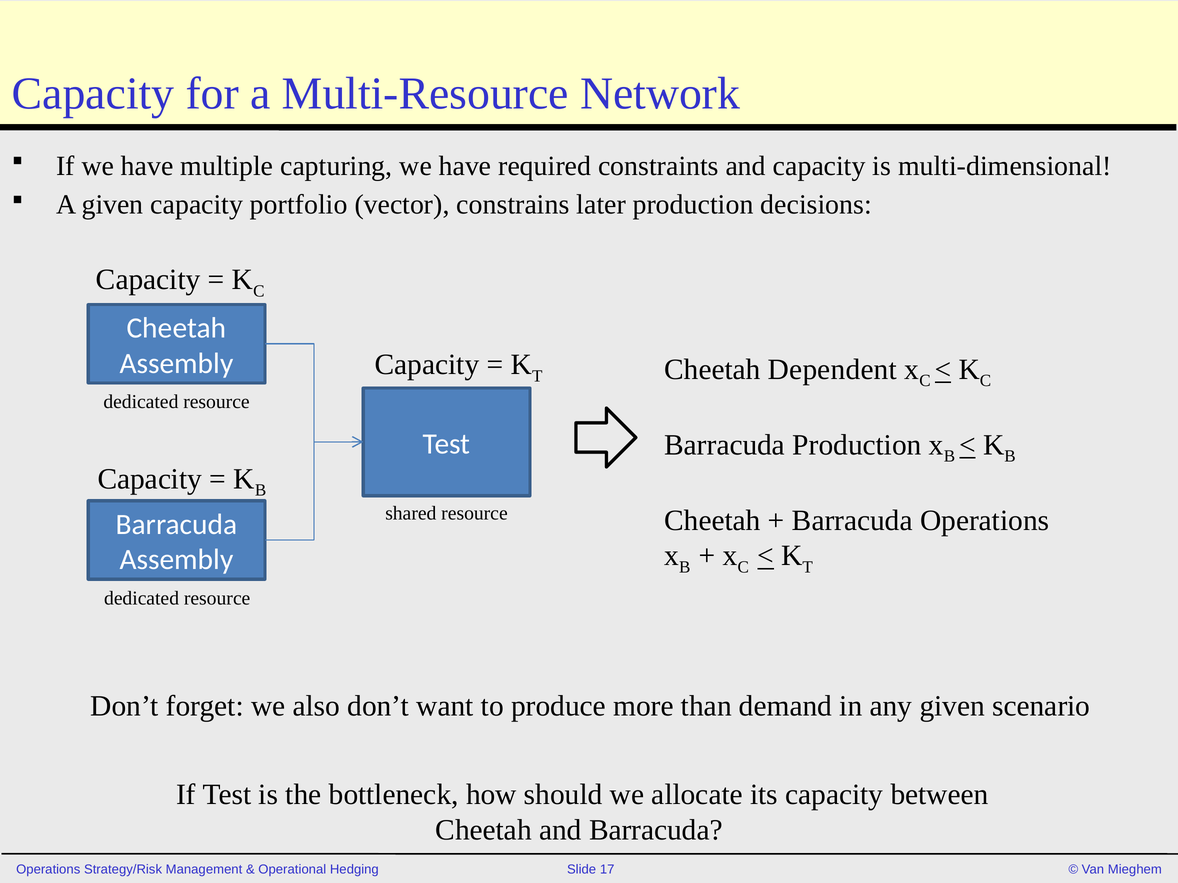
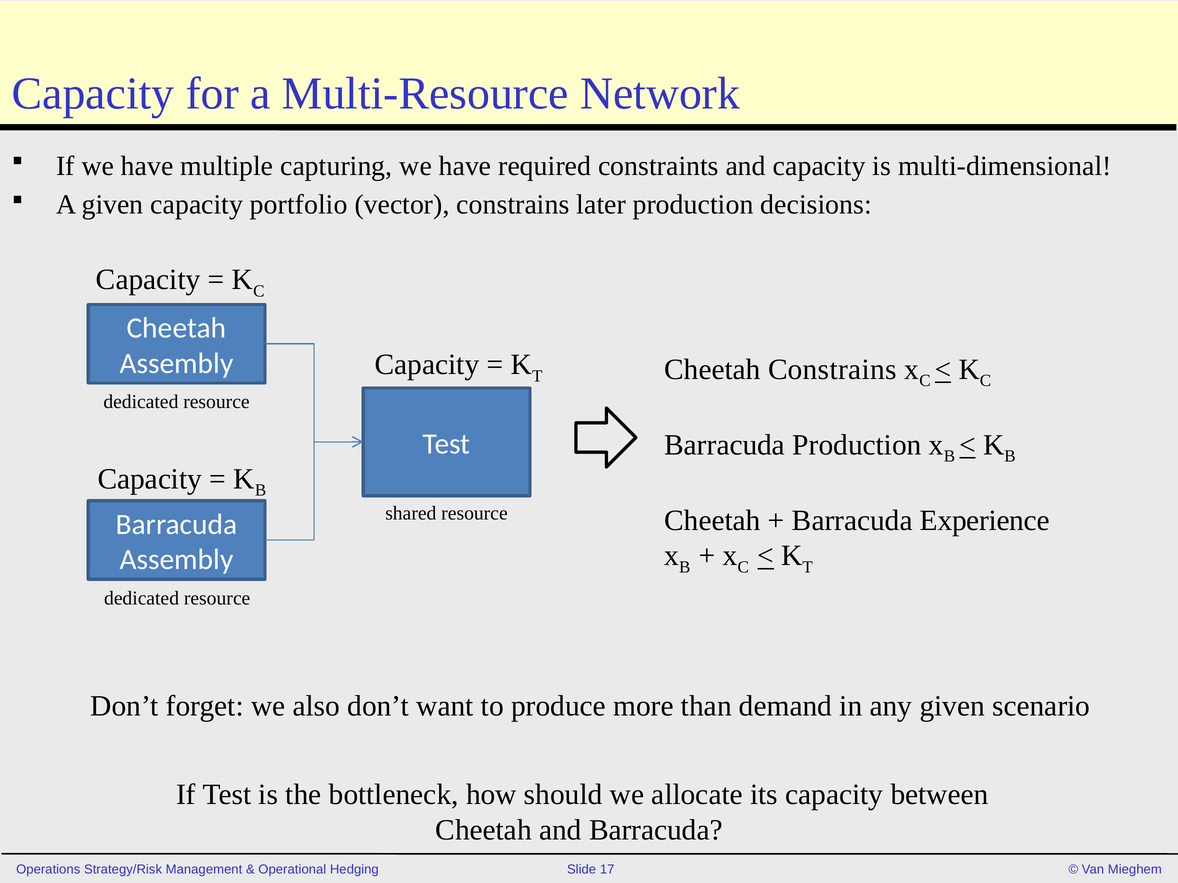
Cheetah Dependent: Dependent -> Constrains (832, 370)
Barracuda Operations: Operations -> Experience (985, 521)
